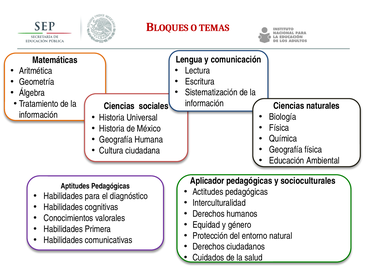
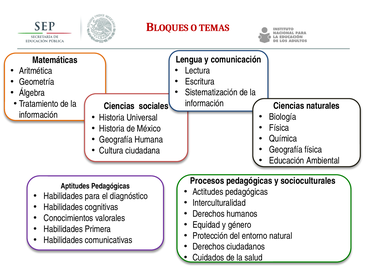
Aplicador: Aplicador -> Procesos (207, 181)
